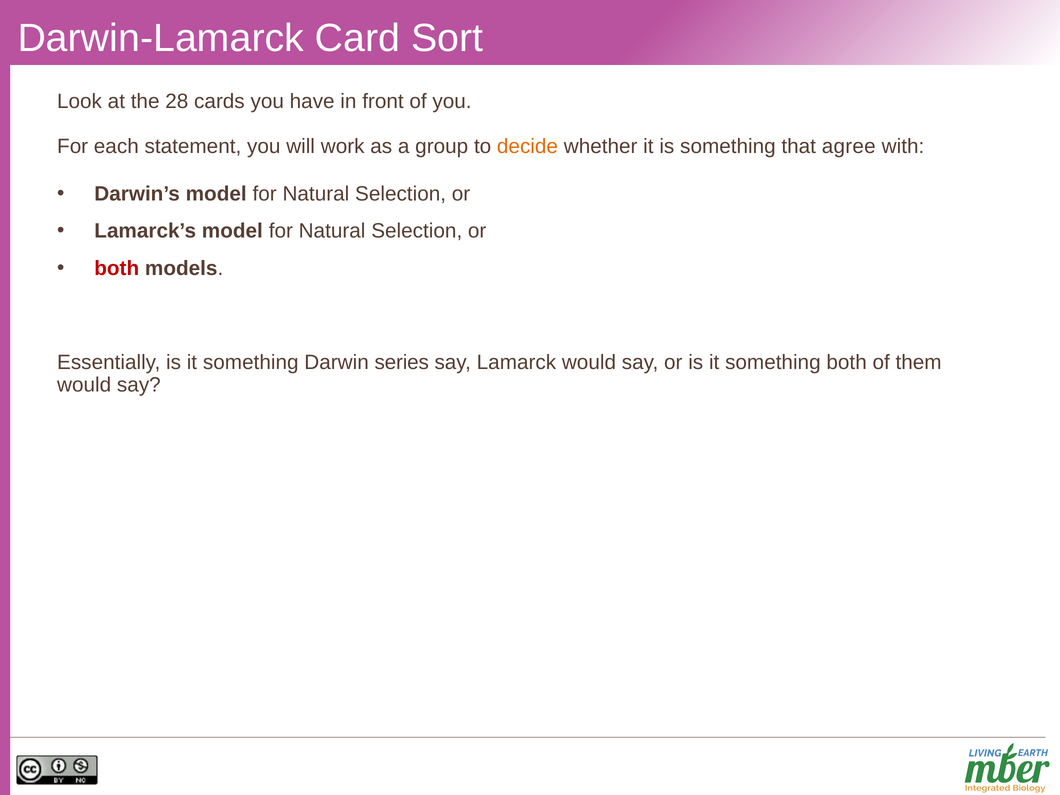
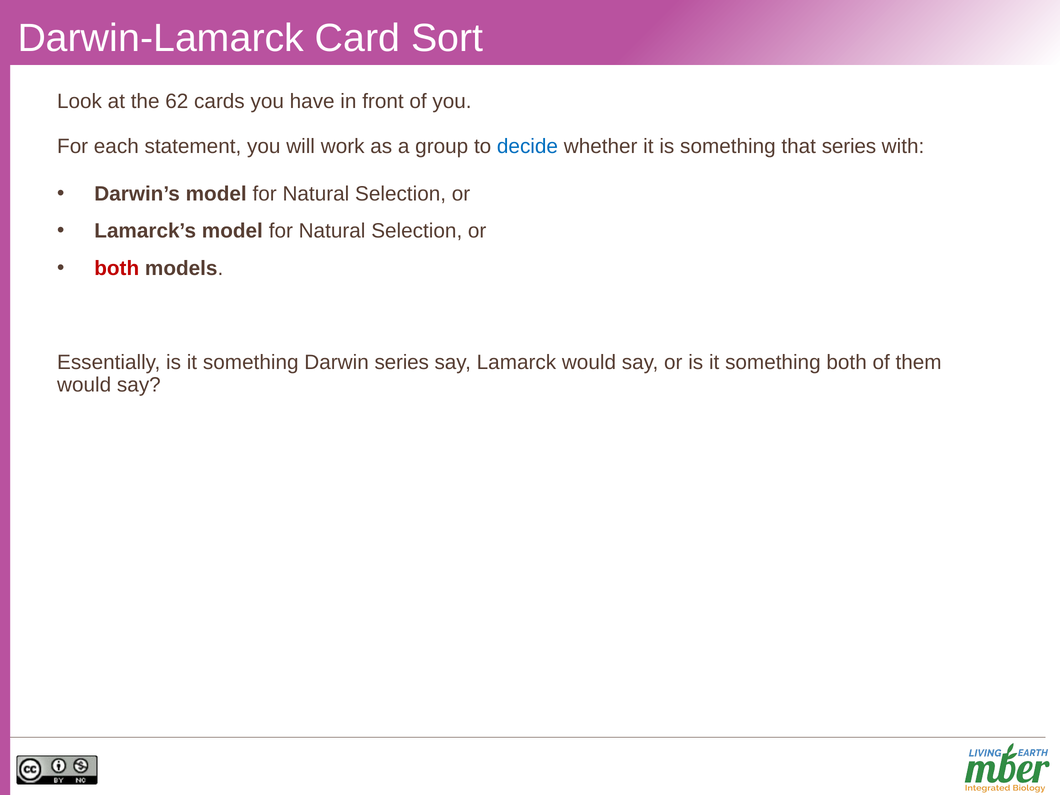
28: 28 -> 62 (177, 102)
decide colour: orange -> blue (527, 146)
that agree: agree -> series (849, 146)
